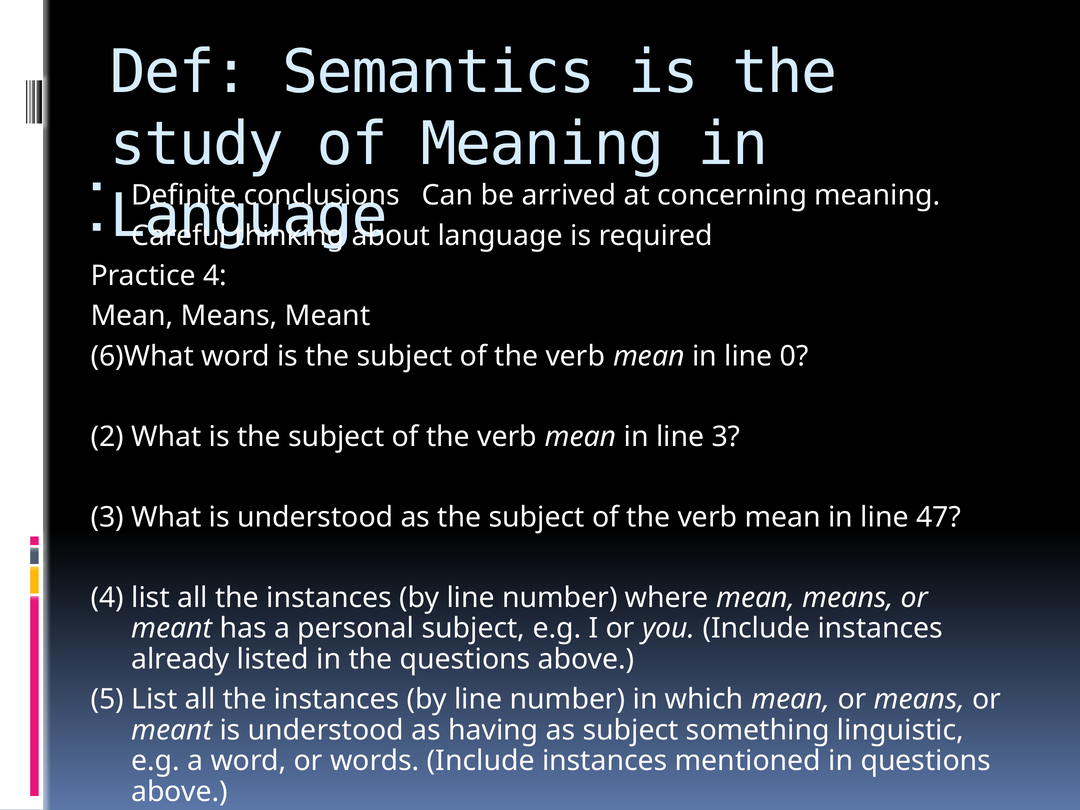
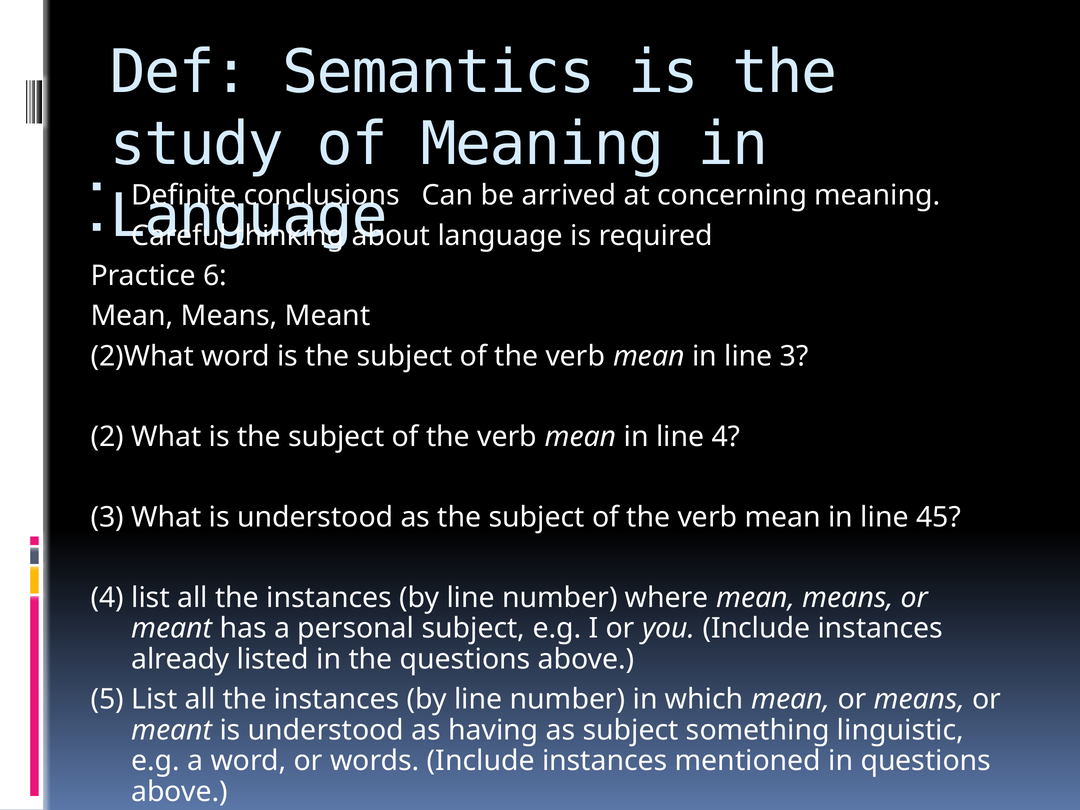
Practice 4: 4 -> 6 (215, 276)
6)What: 6)What -> 2)What (142, 356)
line 0: 0 -> 3 (794, 356)
line 3: 3 -> 4 (726, 437)
47: 47 -> 45 (938, 517)
